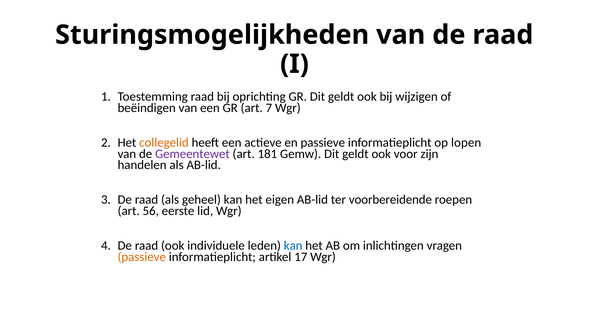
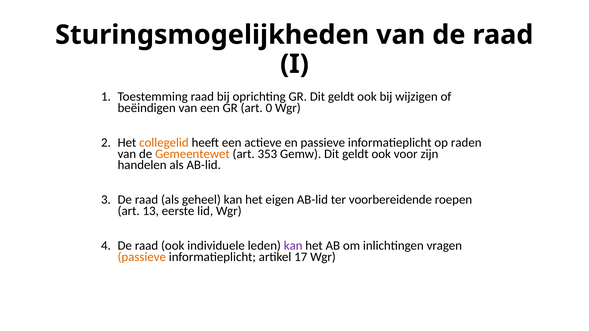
7: 7 -> 0 (269, 108)
lopen: lopen -> raden (466, 143)
Gemeentewet colour: purple -> orange (192, 154)
181: 181 -> 353 (267, 154)
56: 56 -> 13 (151, 211)
kan colour: blue -> purple (293, 246)
